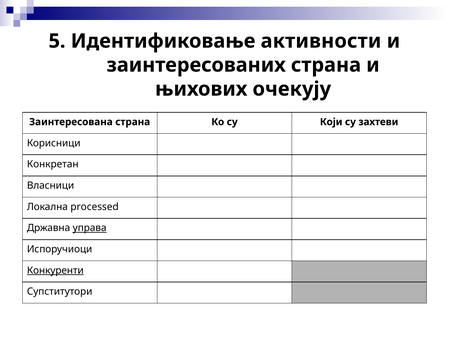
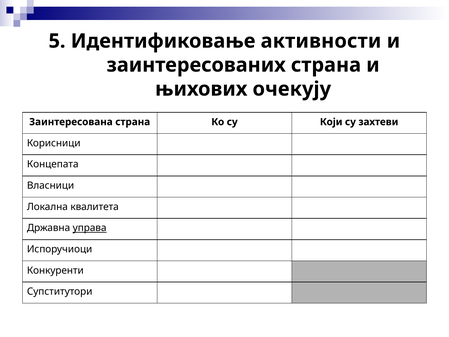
Конкретан: Конкретан -> Концепата (53, 164)
processed: processed -> квалитета (95, 207)
Конкуренти underline: present -> none (55, 270)
